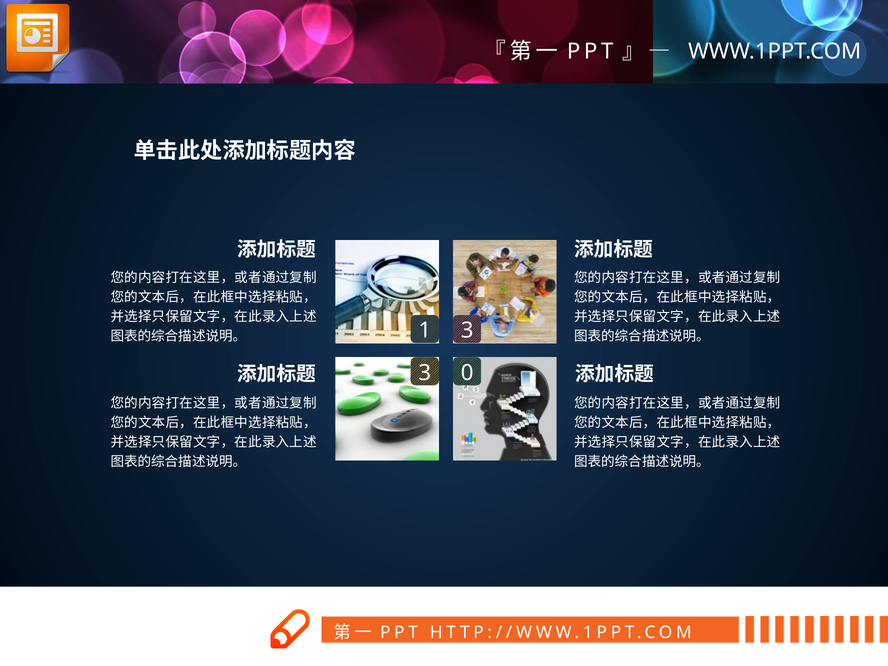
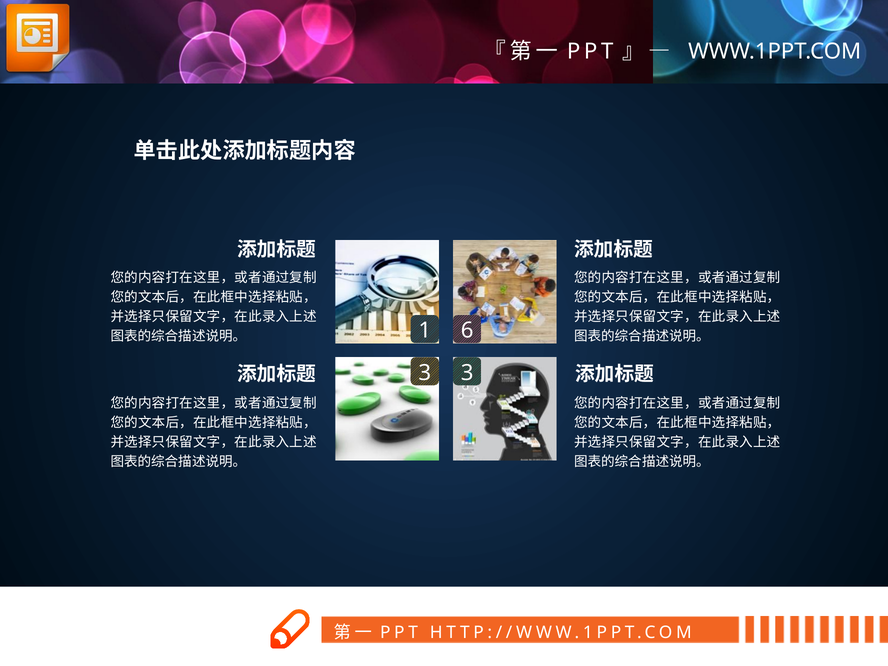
1 3: 3 -> 6 (467, 331)
3 0: 0 -> 3 (467, 373)
